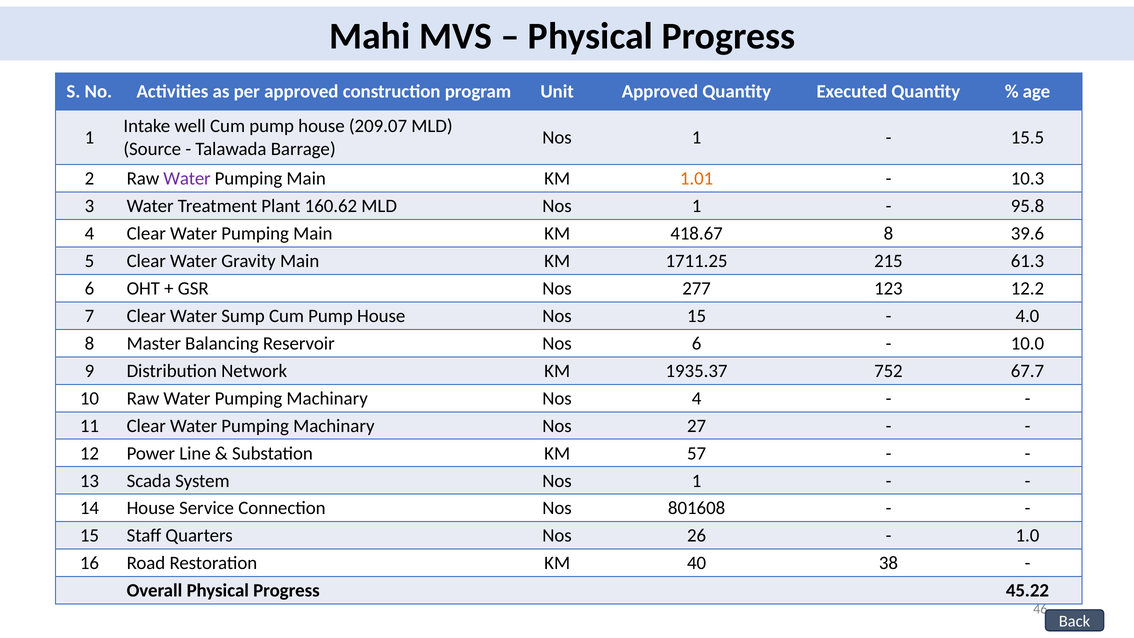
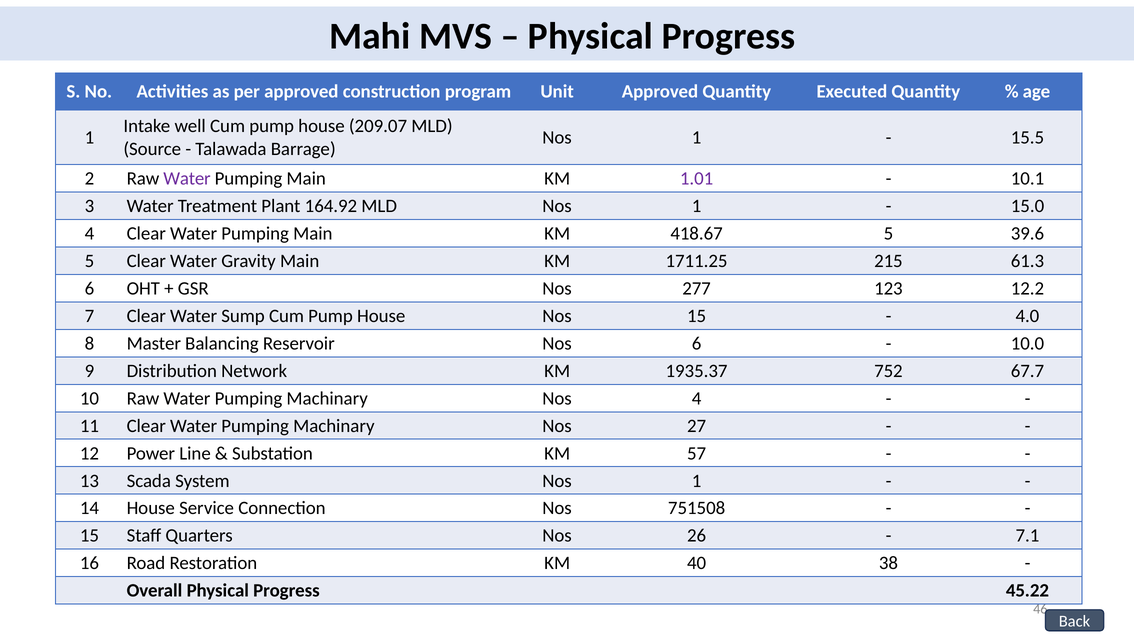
1.01 colour: orange -> purple (697, 179)
10.3: 10.3 -> 10.1 (1028, 179)
160.62: 160.62 -> 164.92 (331, 206)
95.8: 95.8 -> 15.0 (1028, 206)
418.67 8: 8 -> 5 (888, 234)
801608: 801608 -> 751508 (697, 508)
1.0: 1.0 -> 7.1 (1027, 536)
